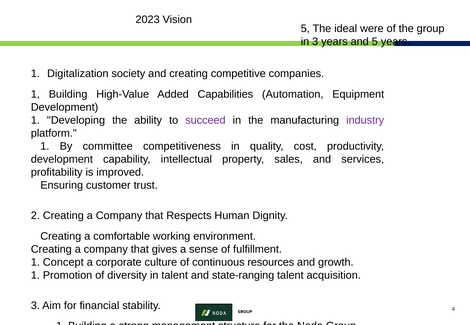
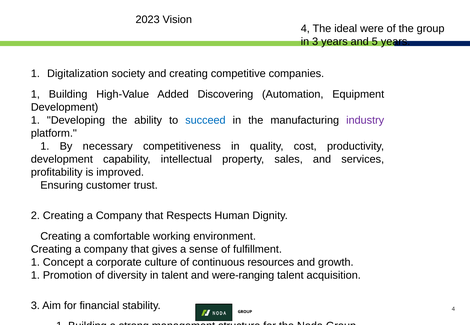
5: 5 -> 4 (305, 29)
Capabilities: Capabilities -> Discovering (225, 94)
succeed colour: purple -> blue (205, 120)
committee: committee -> necessary (108, 146)
state-ranging: state-ranging -> were-ranging (243, 275)
